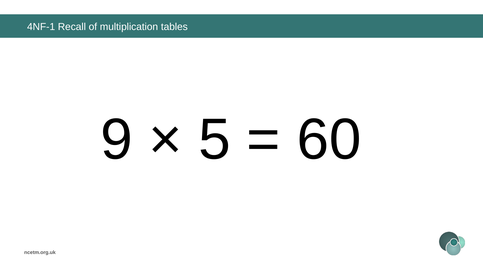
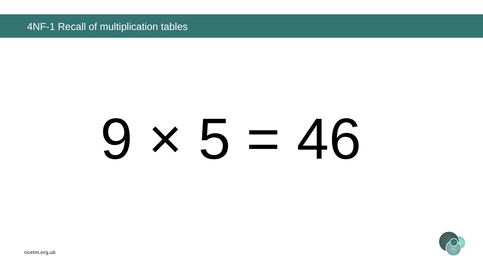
60: 60 -> 46 (329, 139)
